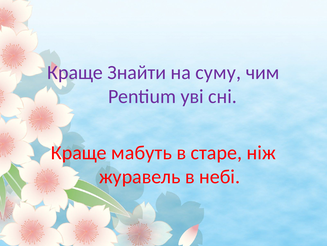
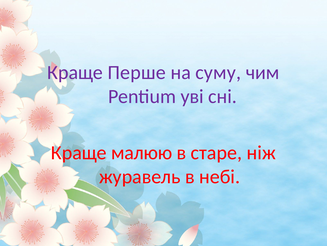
Знайти: Знайти -> Перше (137, 72)
мабуть: мабуть -> малюю (142, 152)
